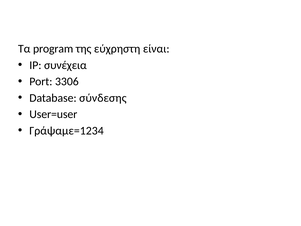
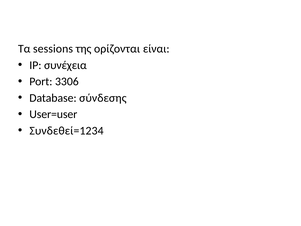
program: program -> sessions (53, 49)
εύχρηστη: εύχρηστη -> ορίζονται (117, 49)
Γράψαμε=1234: Γράψαμε=1234 -> Συνδεθεί=1234 (67, 131)
